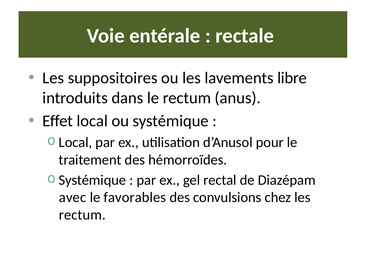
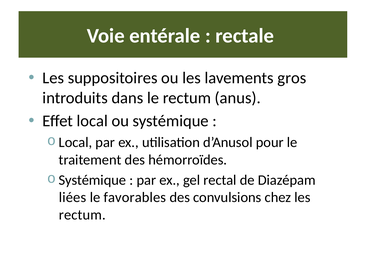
libre: libre -> gros (292, 78)
avec: avec -> liées (73, 197)
